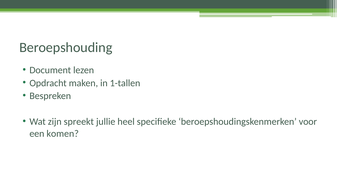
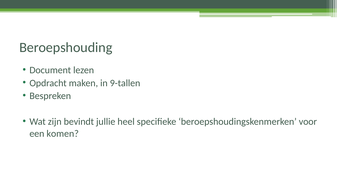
1-tallen: 1-tallen -> 9-tallen (125, 83)
spreekt: spreekt -> bevindt (79, 121)
